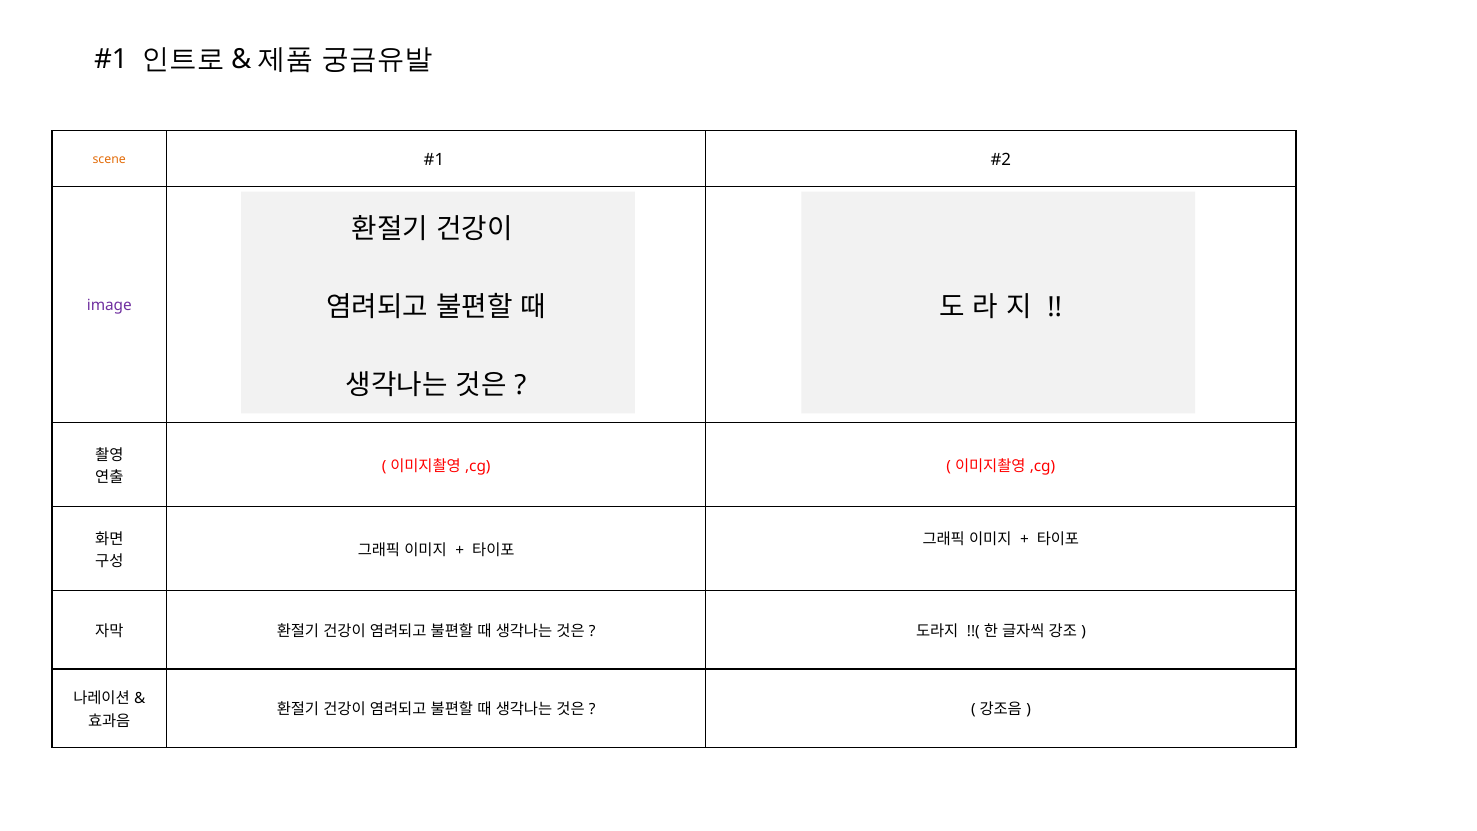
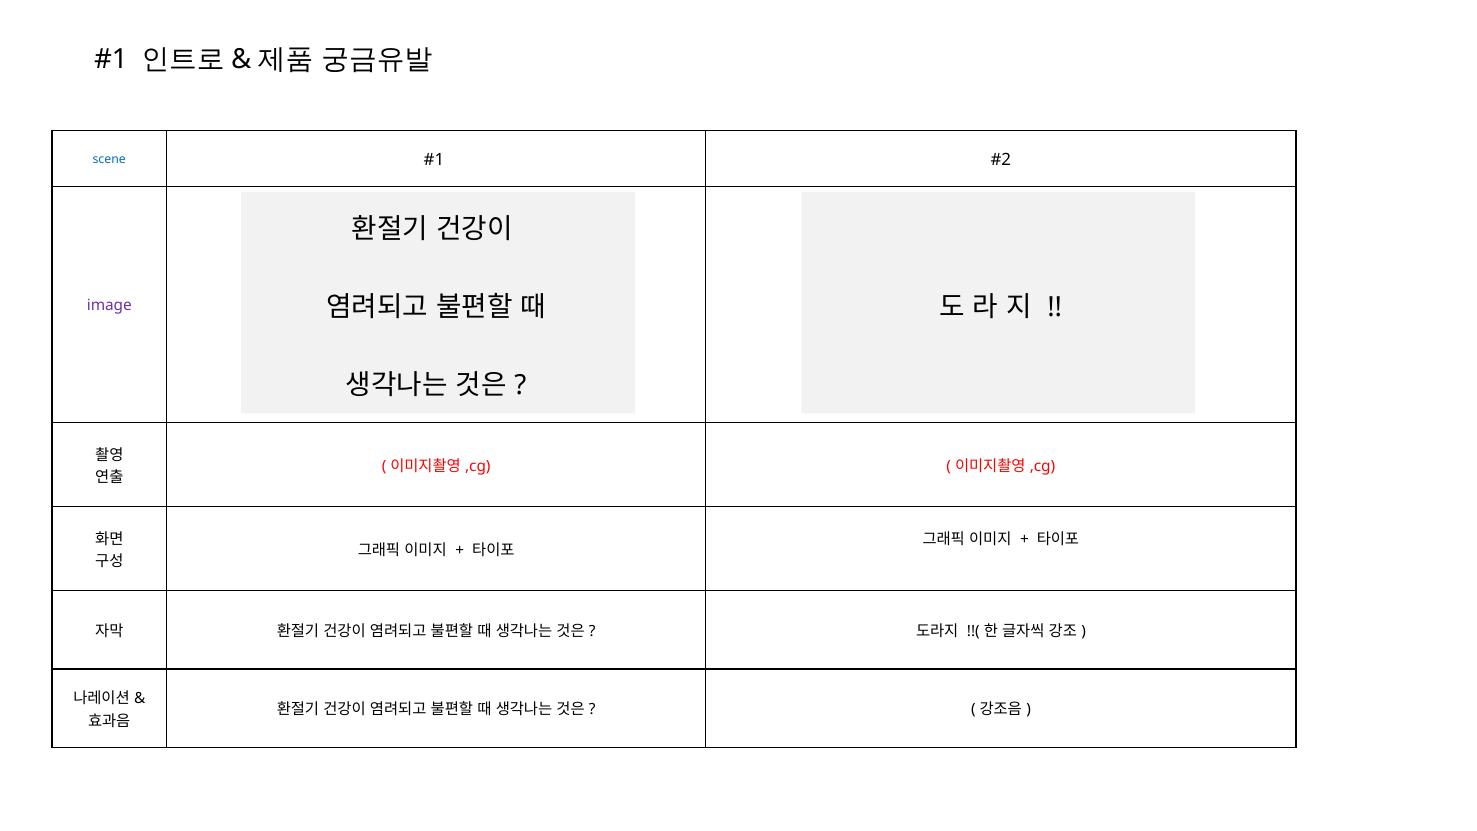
scene colour: orange -> blue (109, 159)
